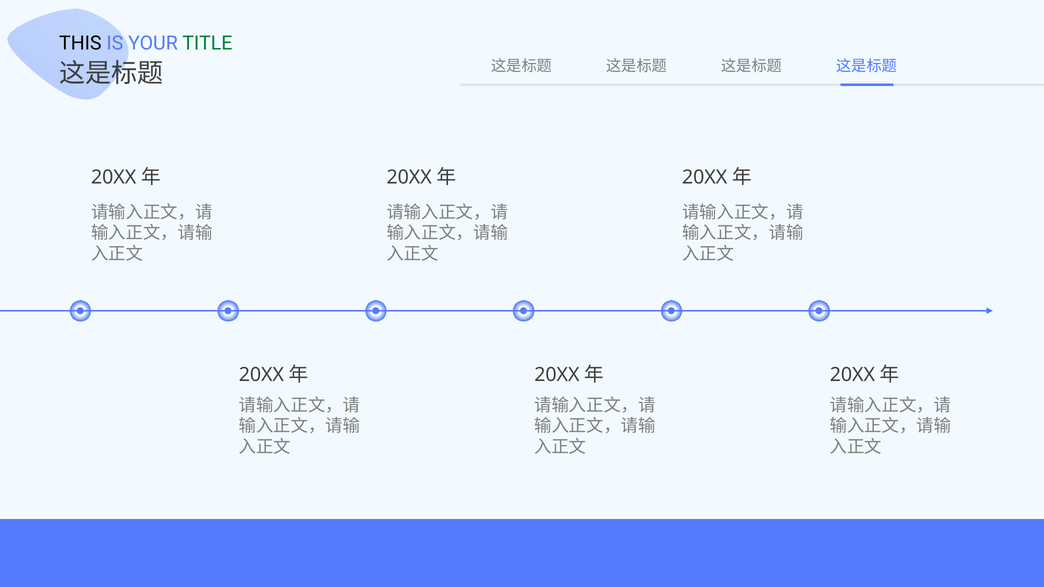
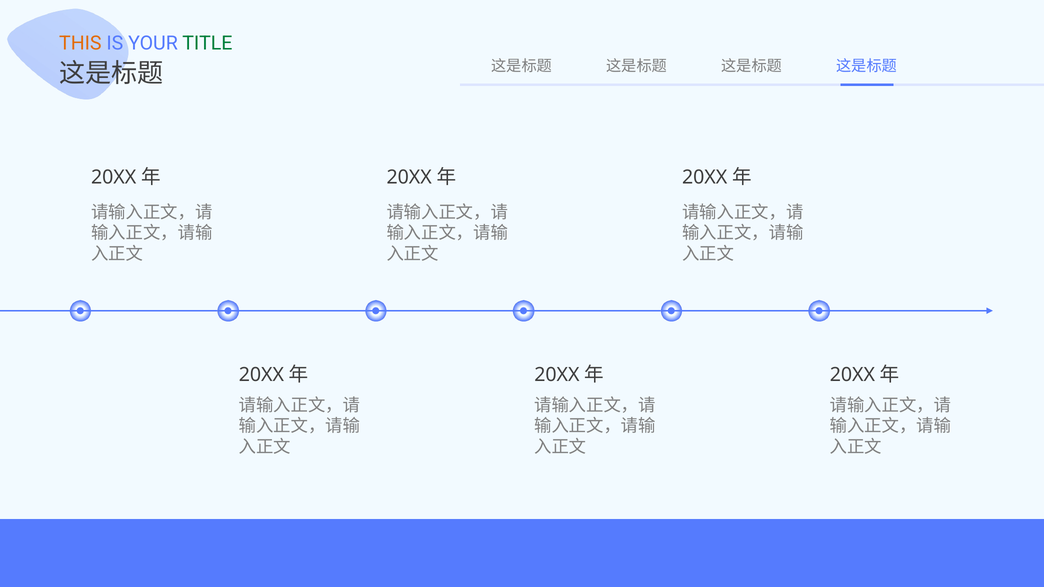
THIS colour: black -> orange (80, 43)
